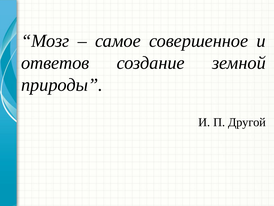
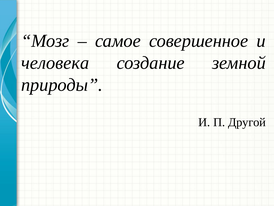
ответов: ответов -> человека (55, 63)
